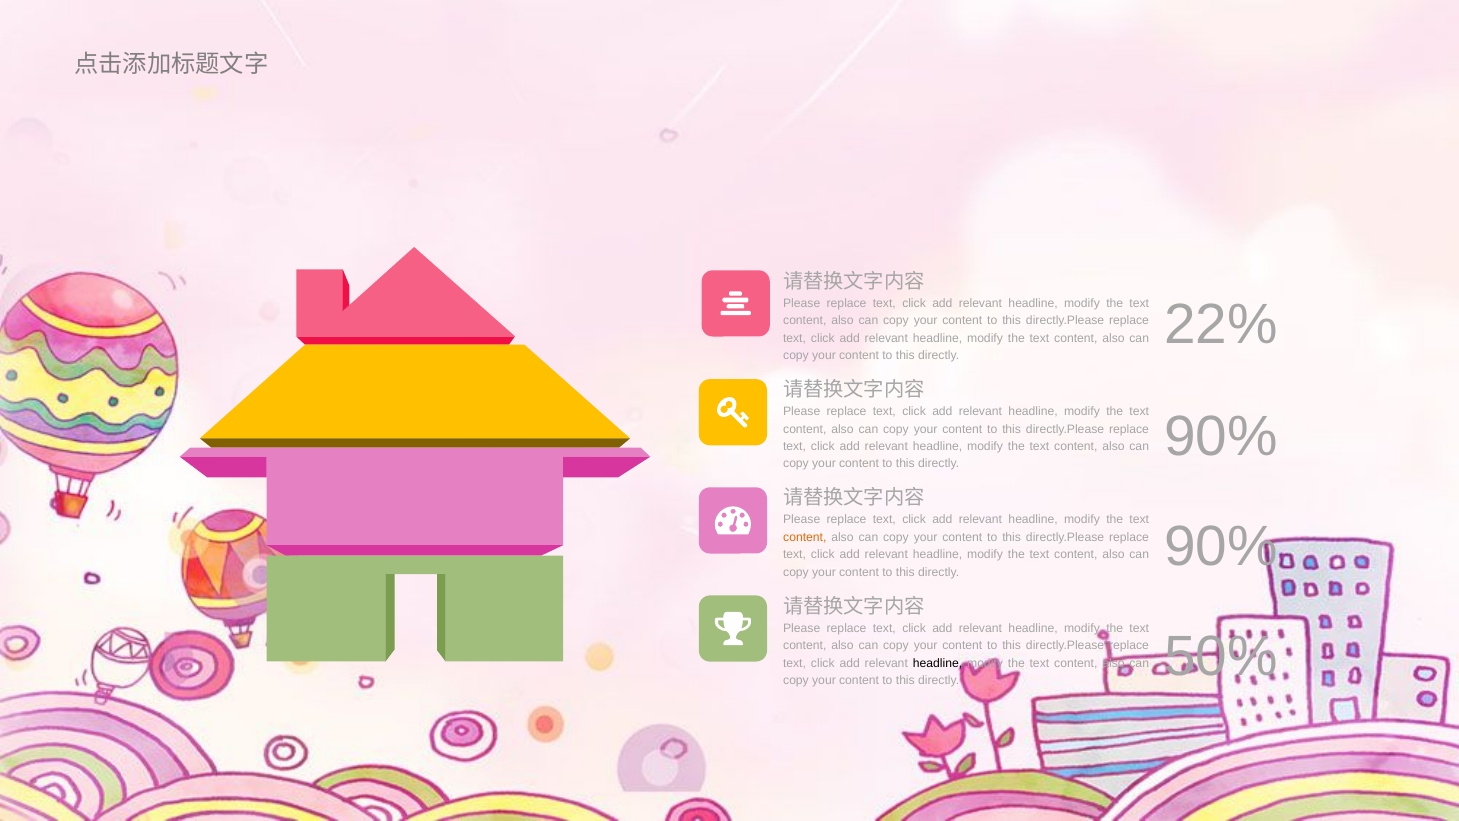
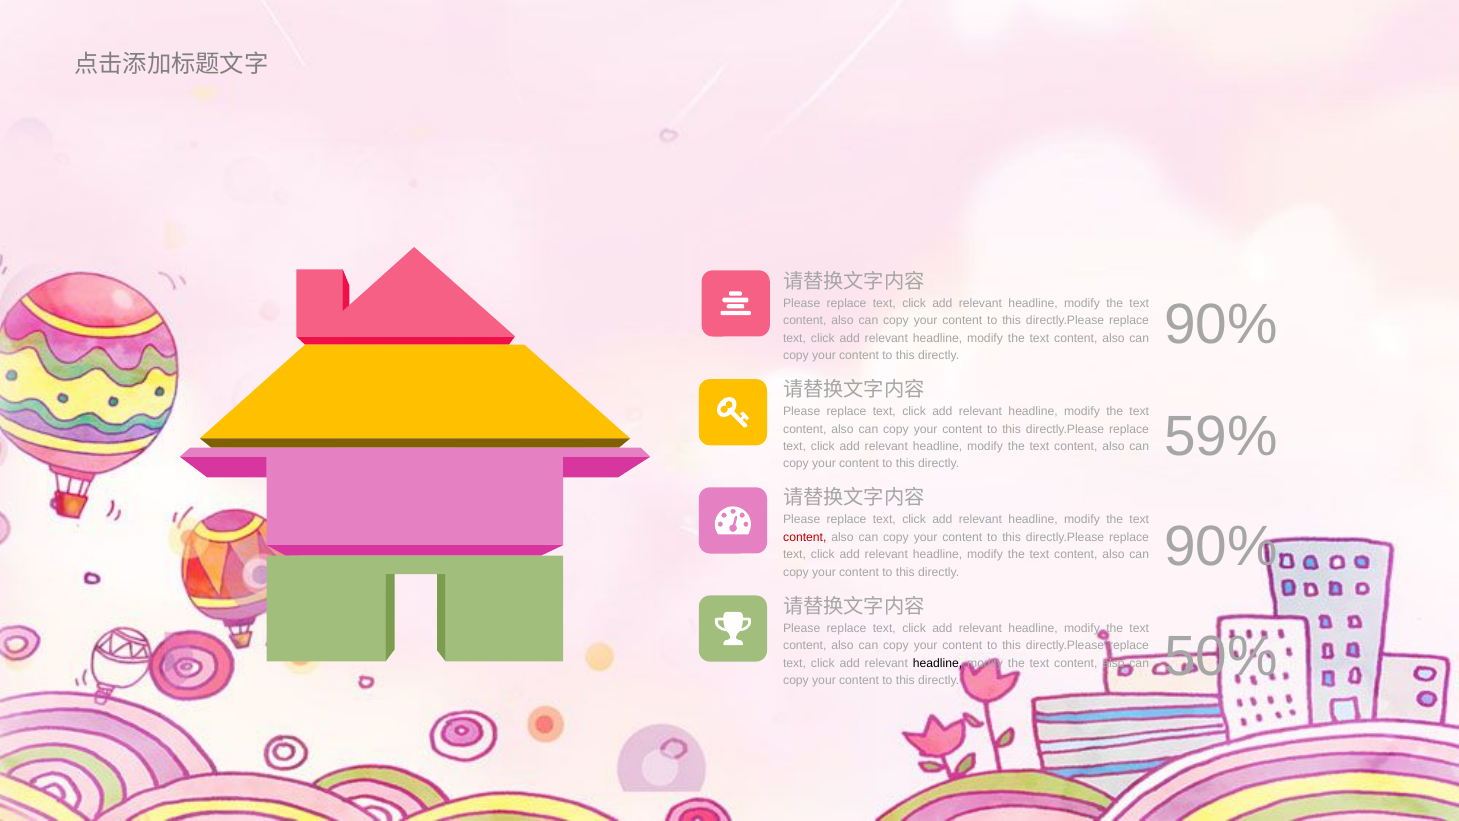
22%: 22% -> 90% (1221, 325)
90%: 90% -> 59% (1221, 436)
content colour: orange -> red (805, 537)
